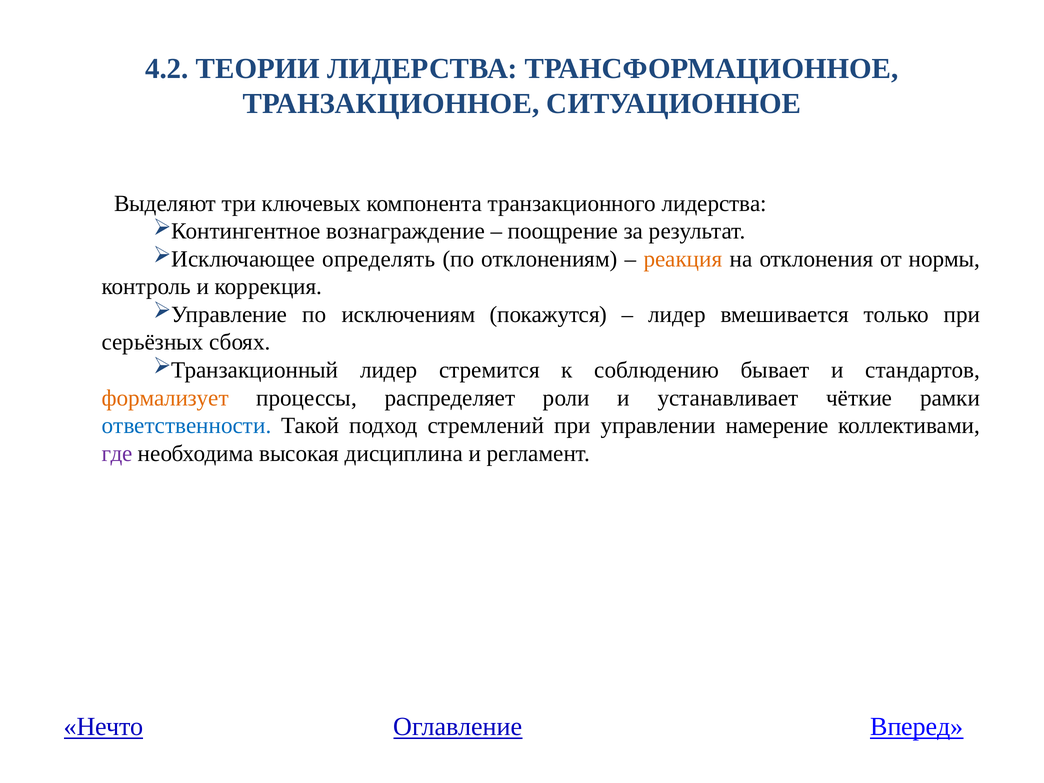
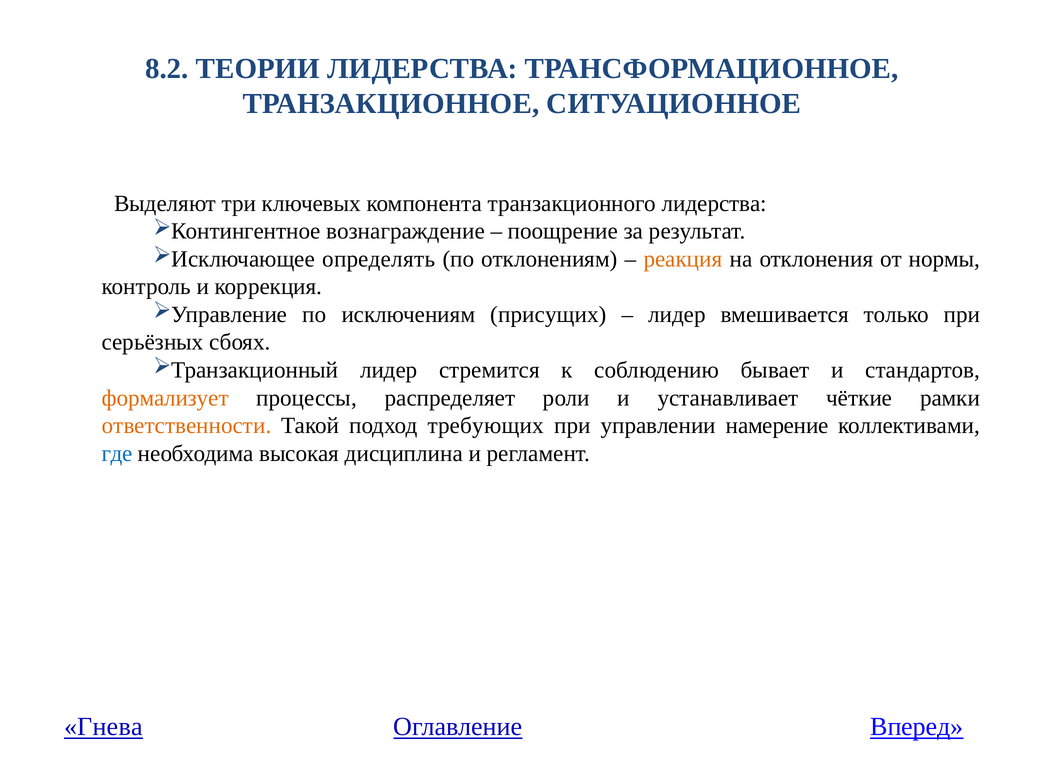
4.2: 4.2 -> 8.2 (167, 69)
покажутся: покажутся -> присущих (548, 315)
ответственности colour: blue -> orange (187, 426)
стремлений: стремлений -> требующих (486, 426)
где colour: purple -> blue (117, 453)
Нечто: Нечто -> Гнева (103, 727)
